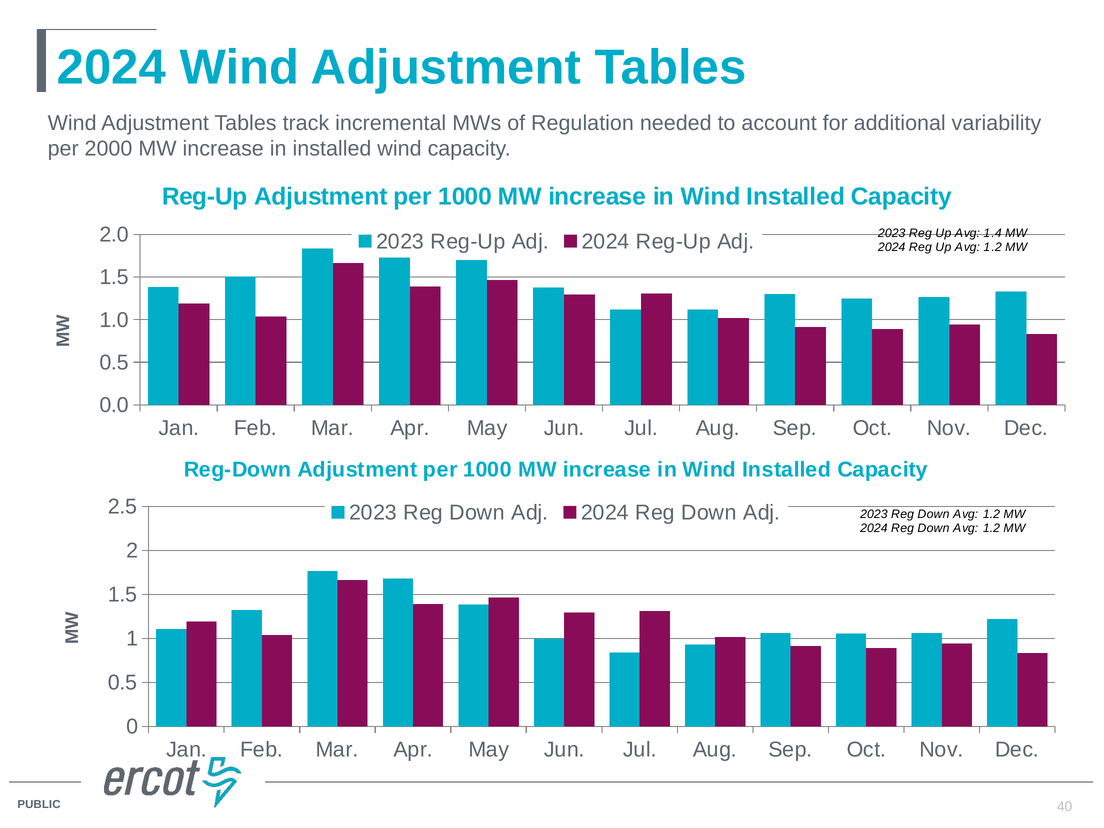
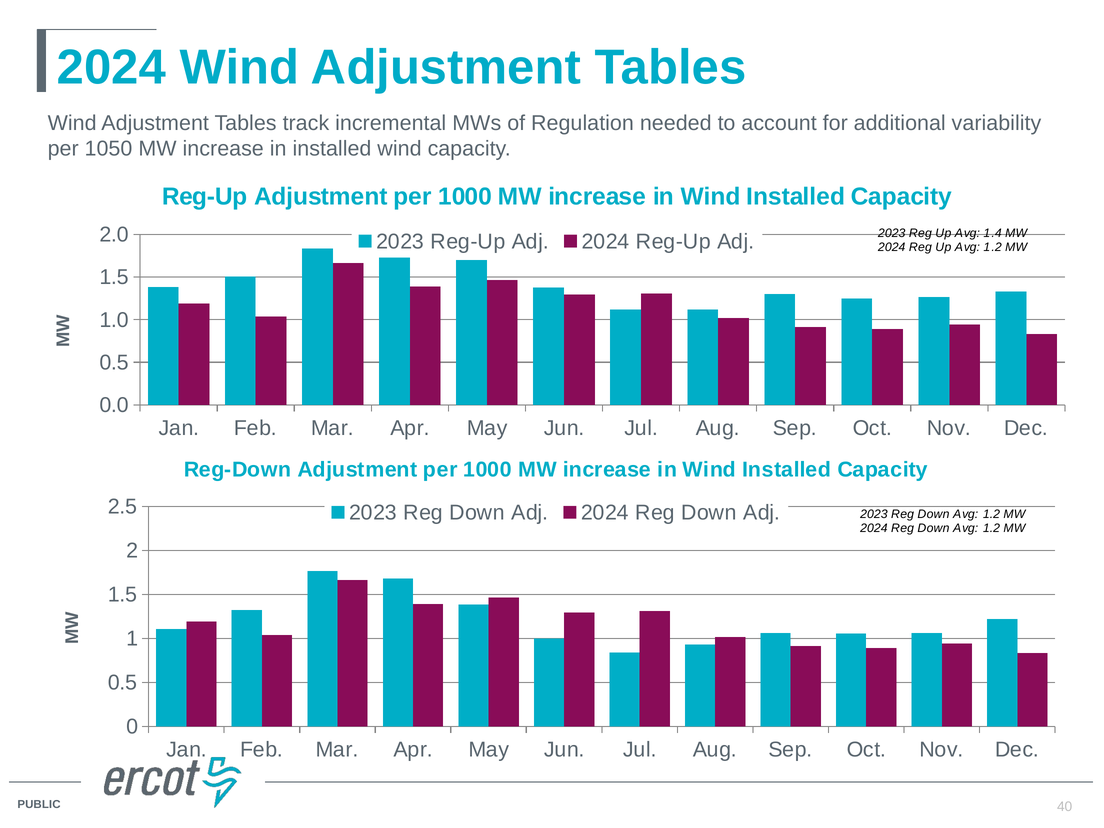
2000: 2000 -> 1050 (108, 149)
